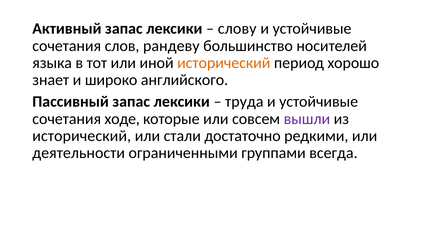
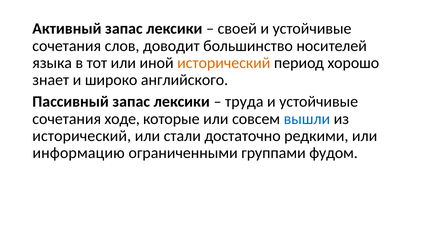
слову: слову -> своей (237, 29)
рандеву: рандеву -> доводит (171, 46)
вышли colour: purple -> blue (307, 119)
деятельности: деятельности -> информацию (79, 153)
всегда: всегда -> фудом (334, 153)
